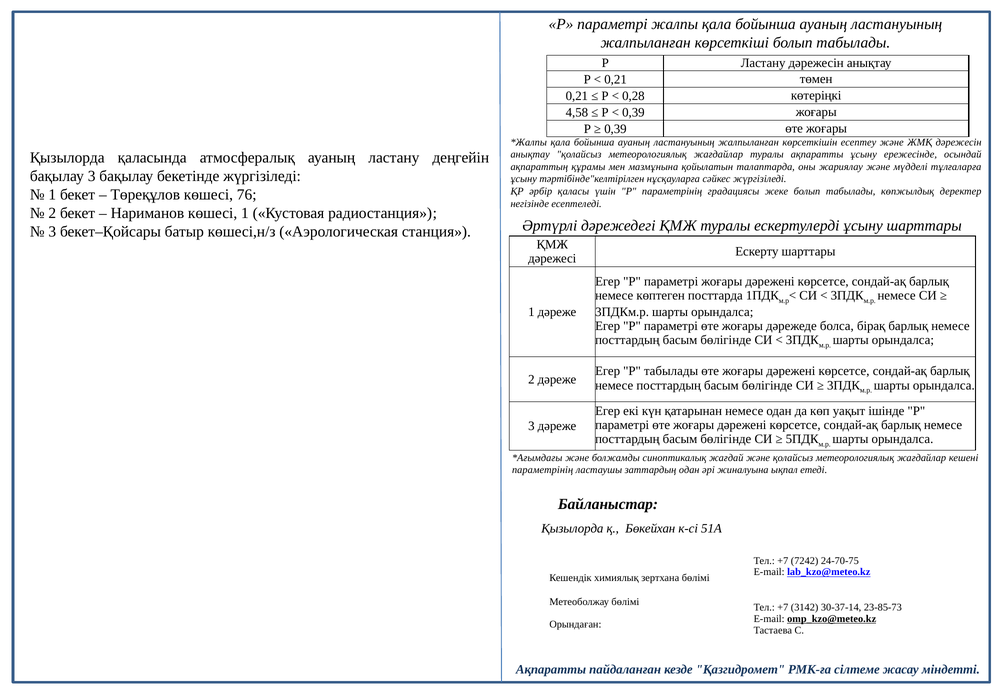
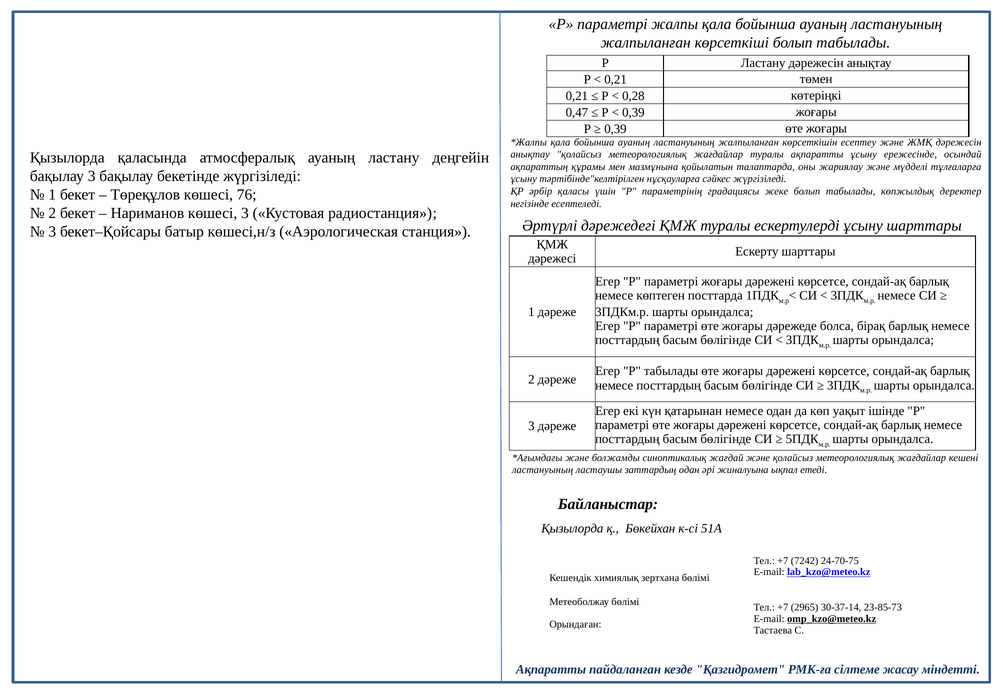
4,58: 4,58 -> 0,47 (577, 113)
көшесі 1: 1 -> 3 (245, 213)
параметрінің: параметрінің -> ластануының (543, 470)
3142: 3142 -> 2965 (805, 608)
